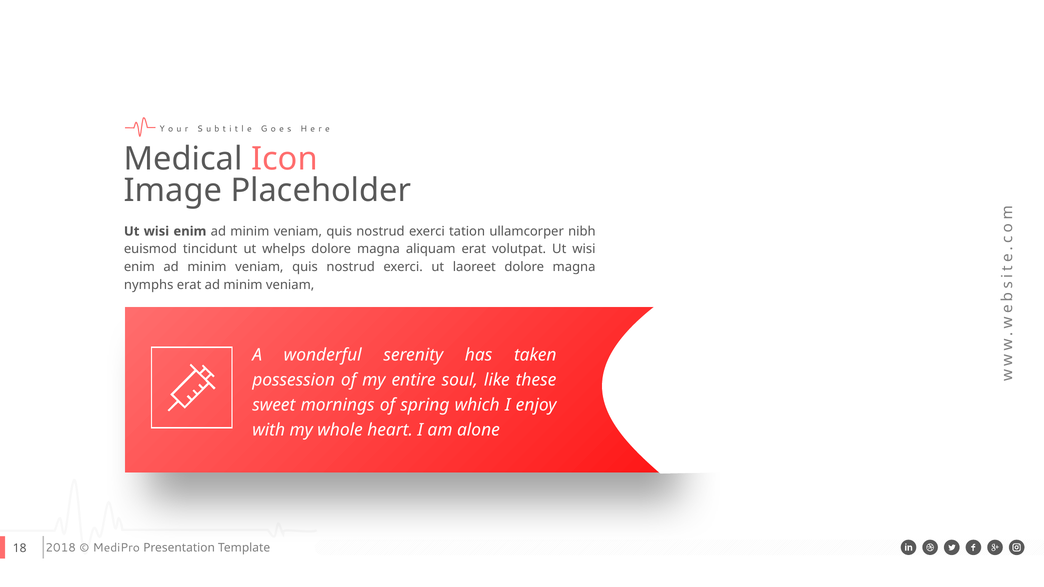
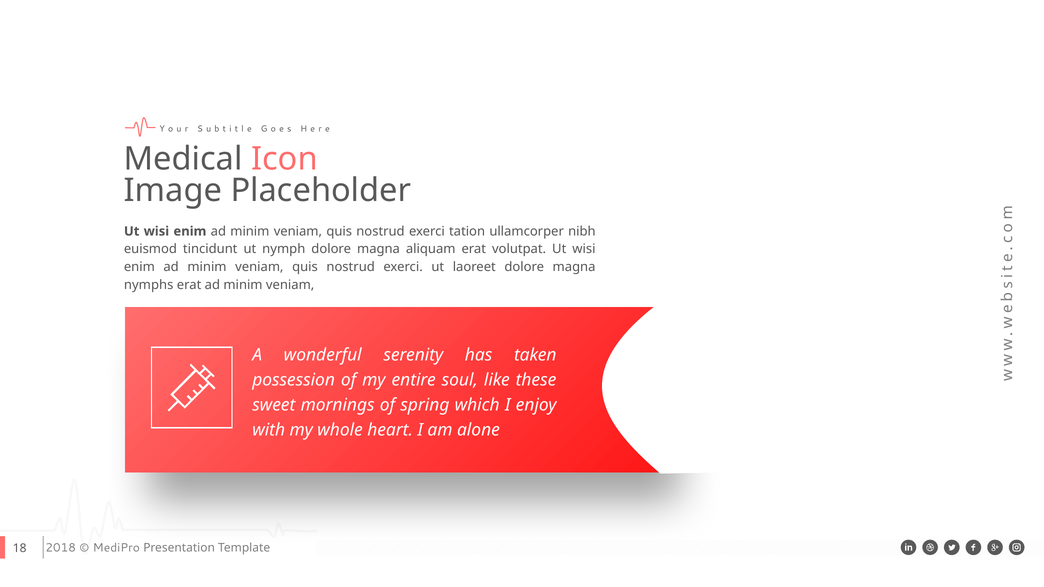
whelps: whelps -> nymph (284, 249)
